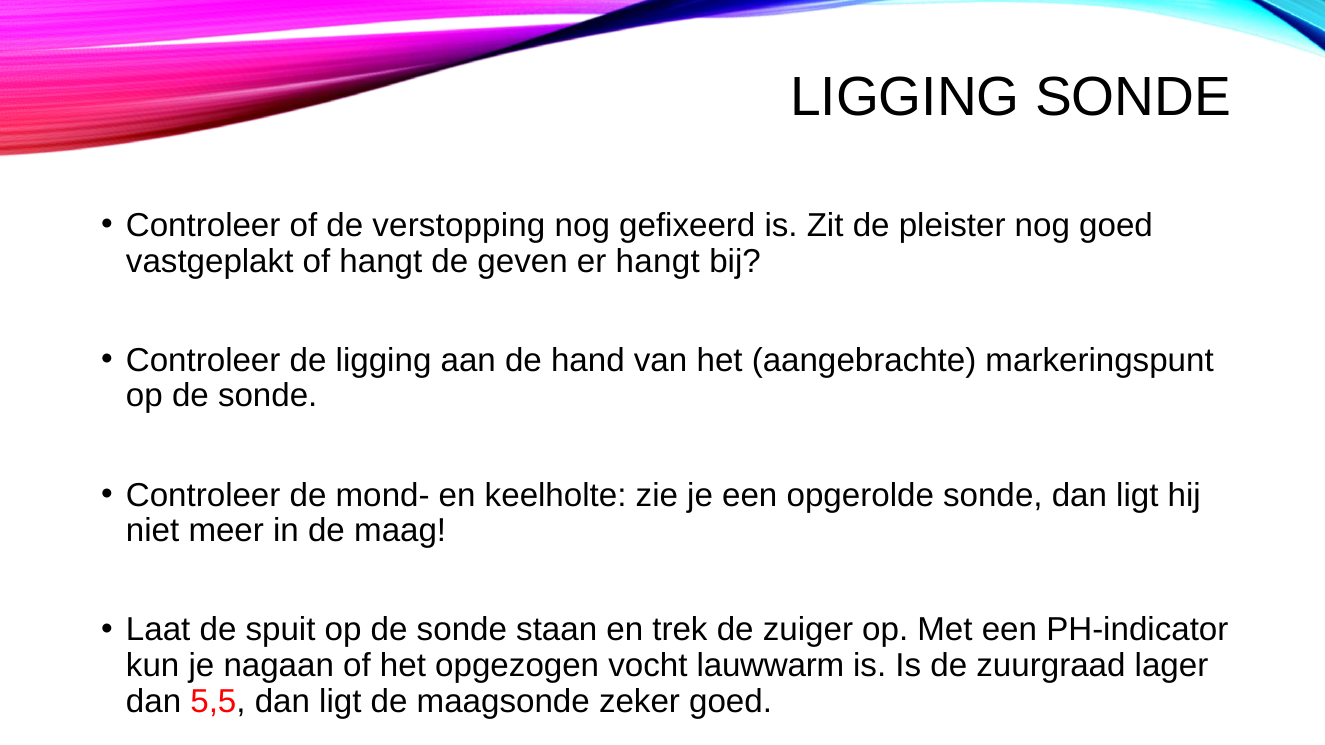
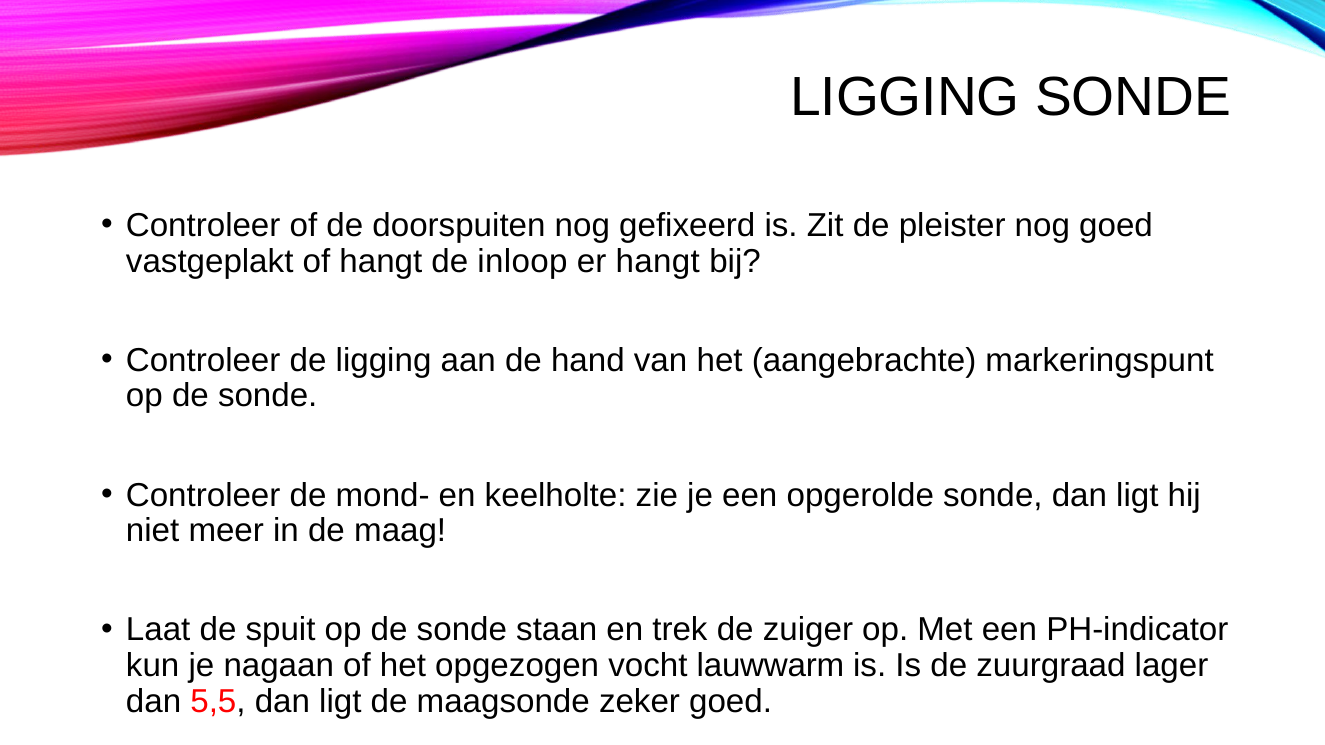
verstopping: verstopping -> doorspuiten (459, 225)
geven: geven -> inloop (522, 261)
